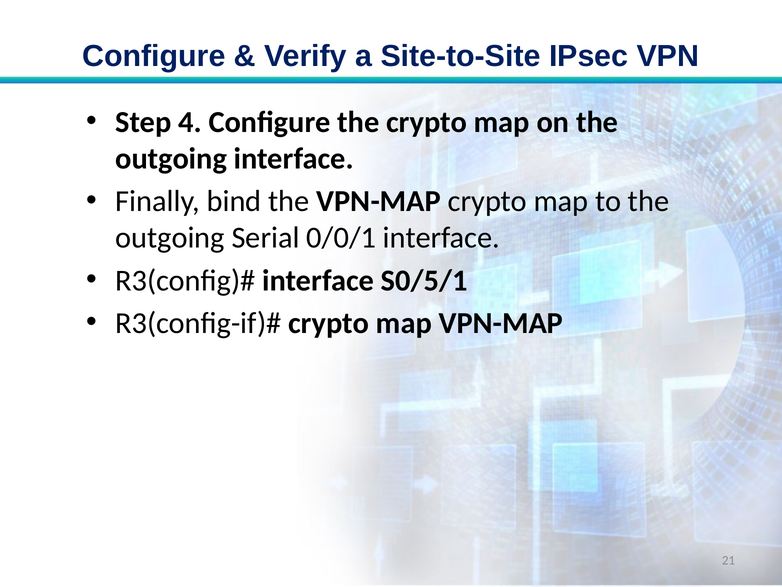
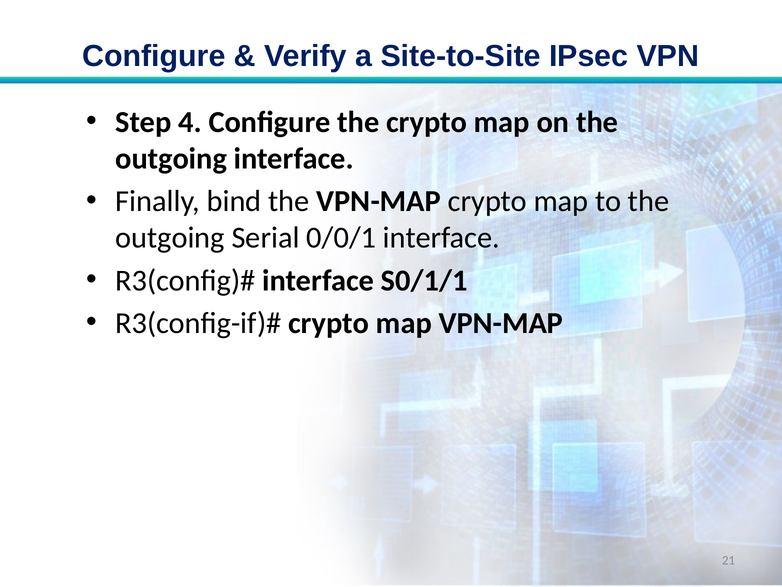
S0/5/1: S0/5/1 -> S0/1/1 (424, 280)
